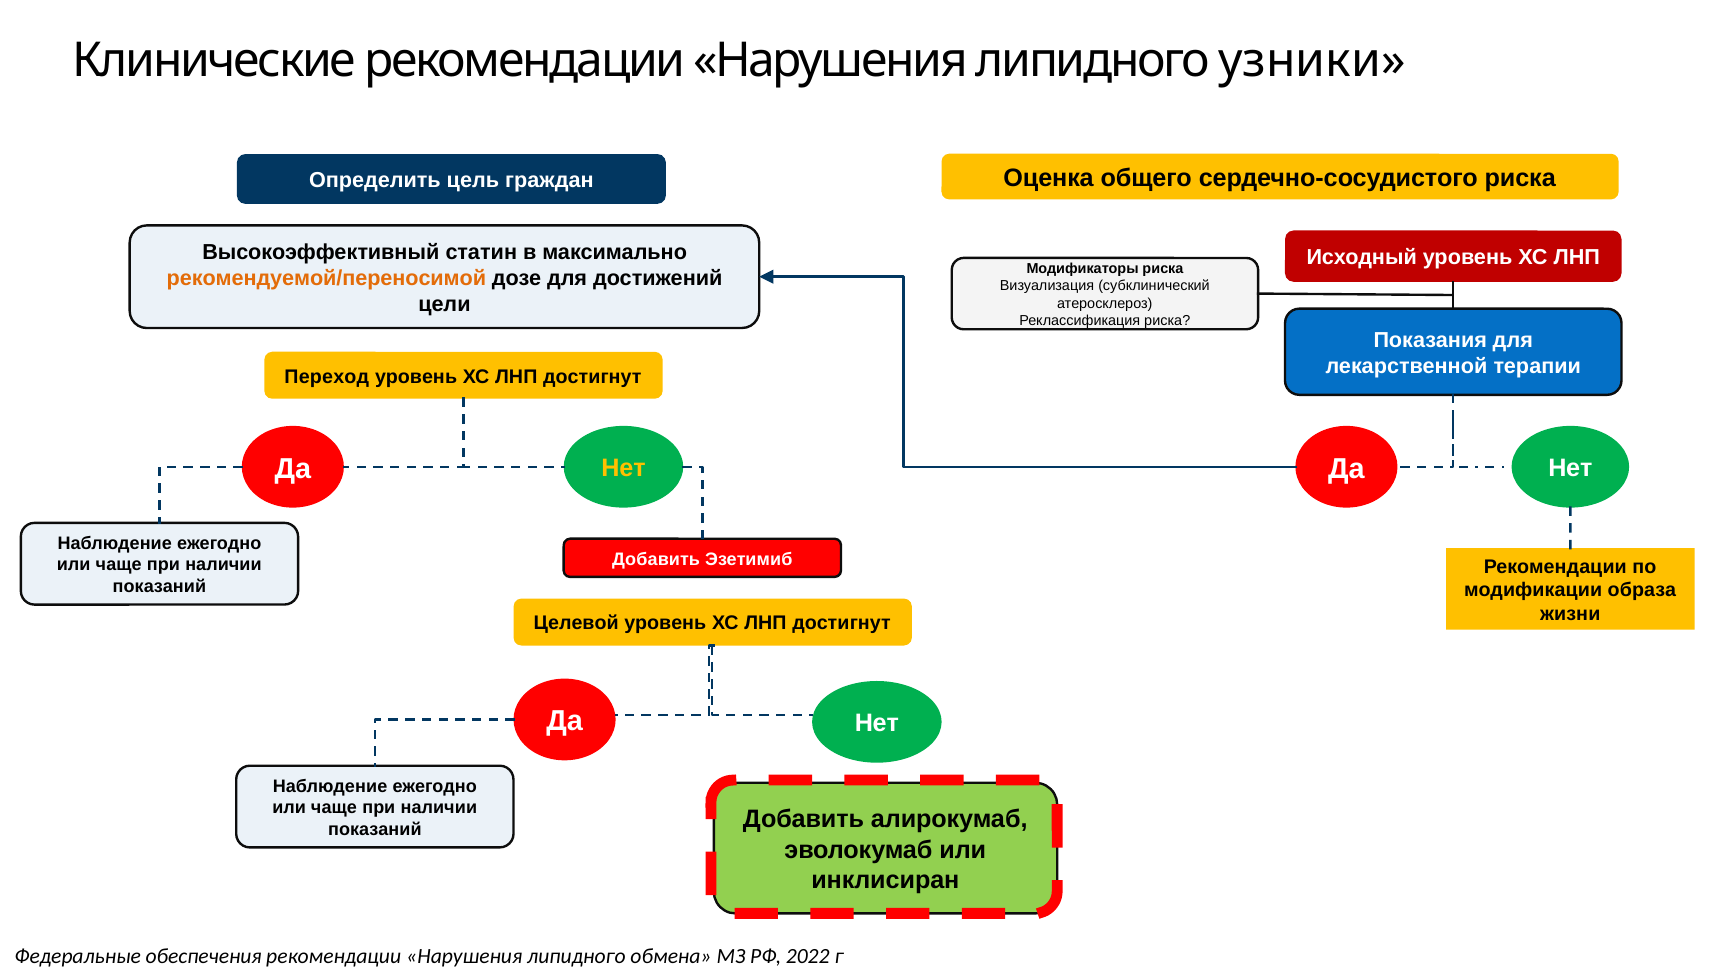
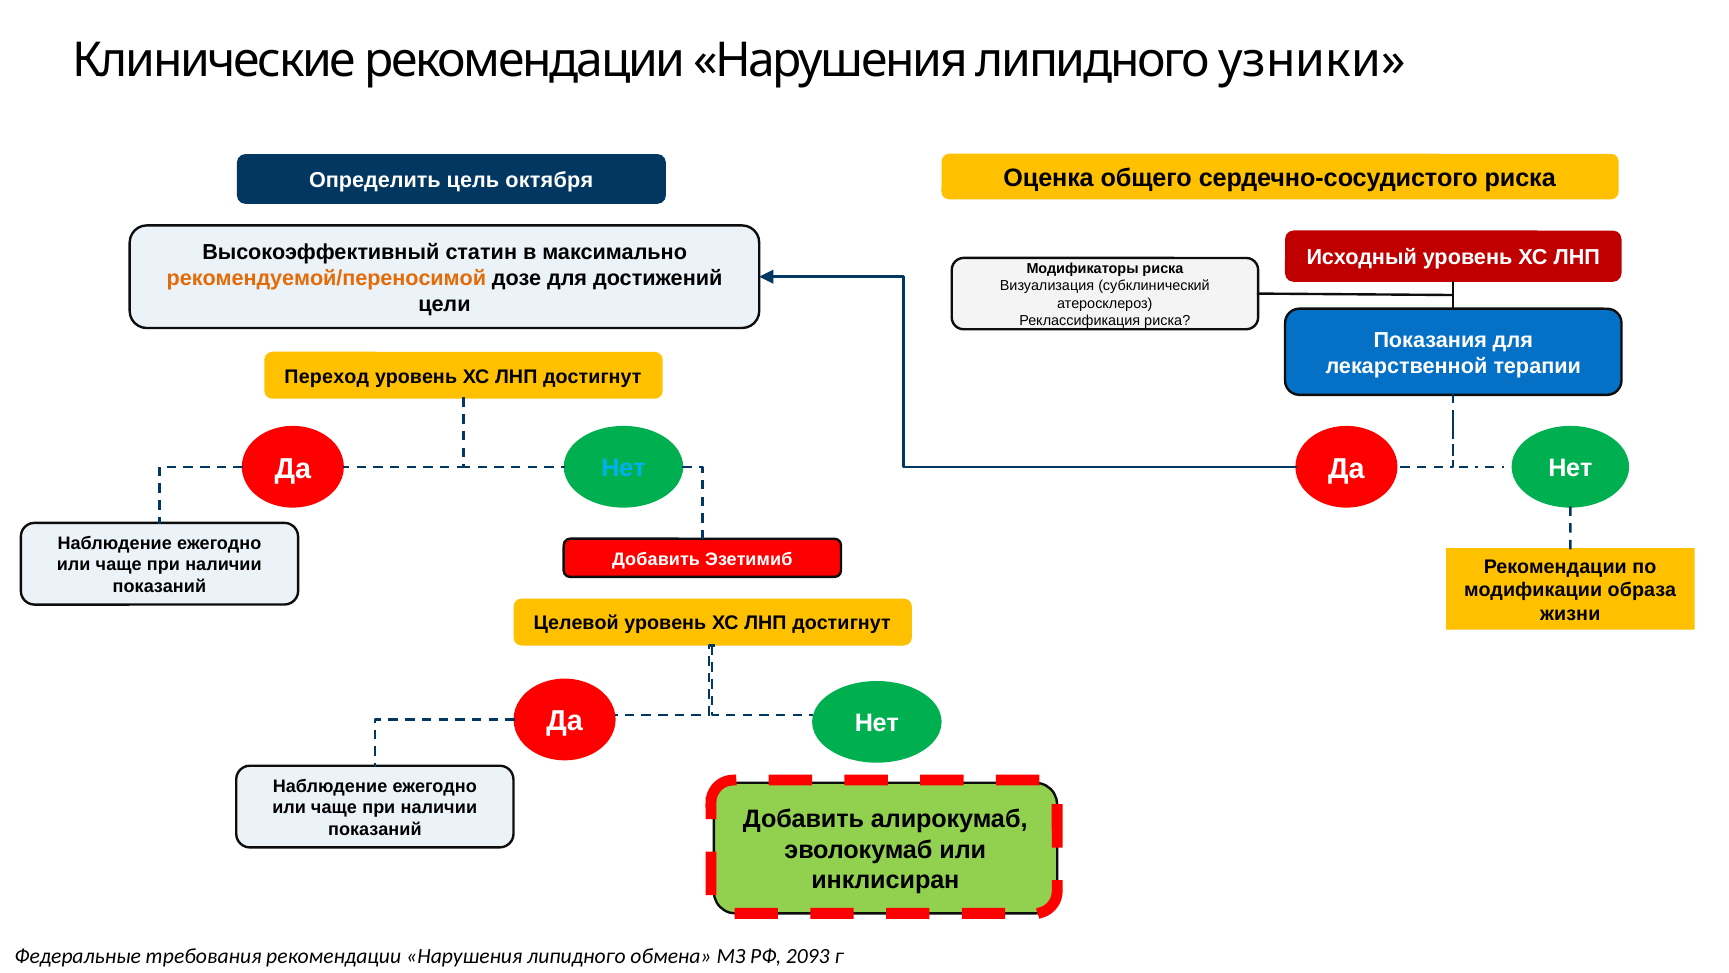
граждан: граждан -> октября (549, 180)
Нет colour: yellow -> light blue (624, 468)
обеспечения: обеспечения -> требования (204, 956)
2022: 2022 -> 2093 (808, 956)
